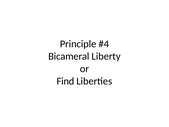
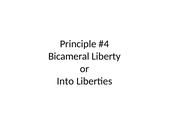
Find: Find -> Into (65, 81)
